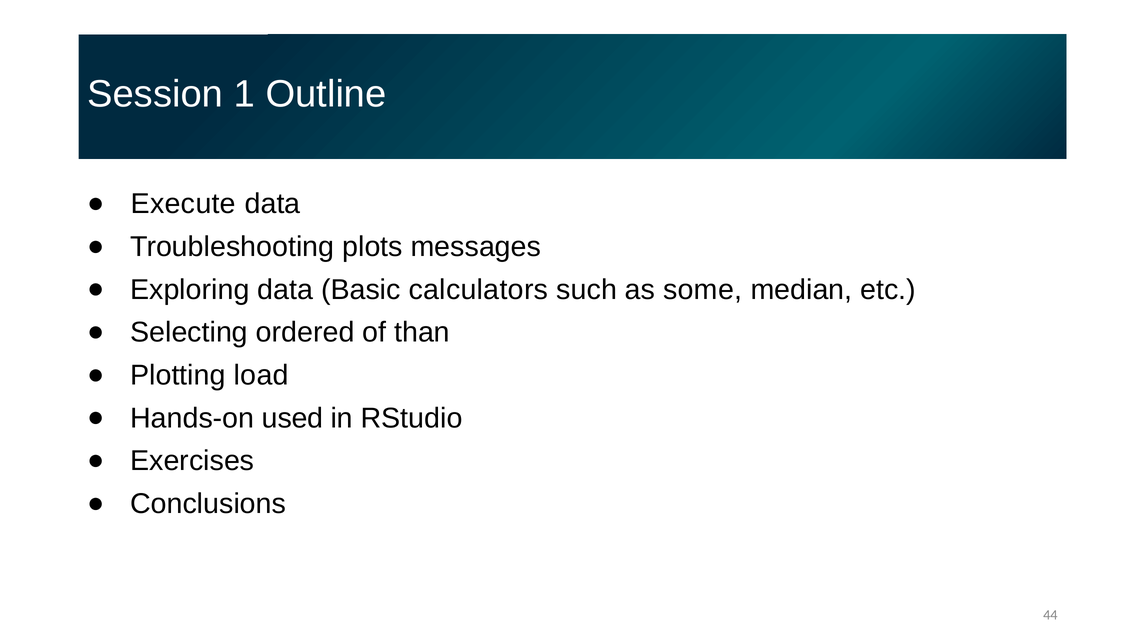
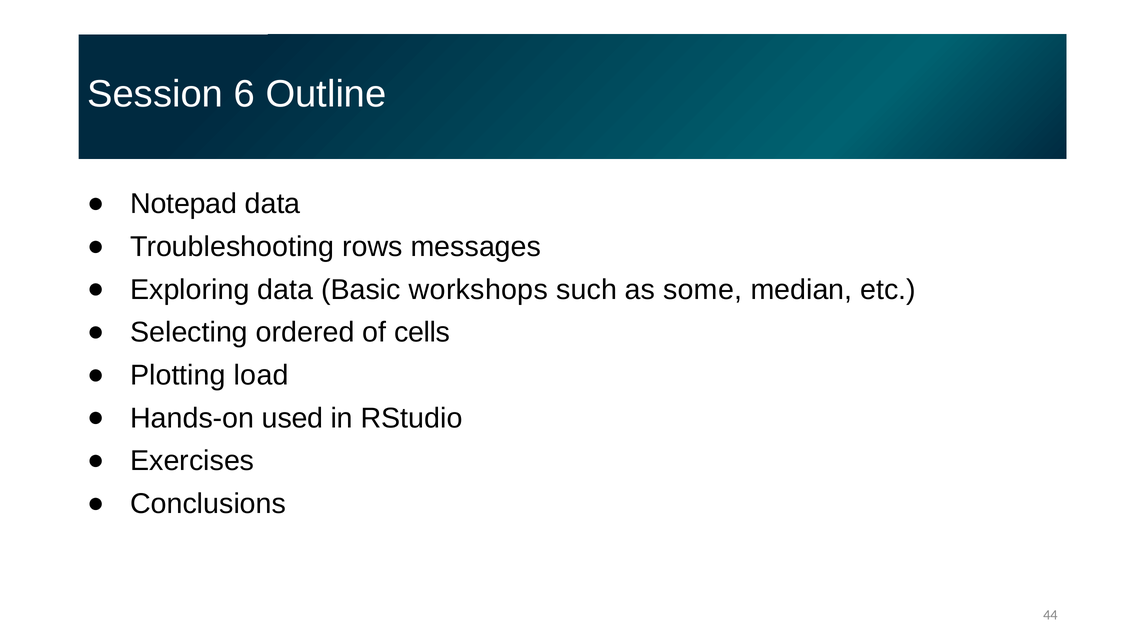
1: 1 -> 6 (244, 94)
Execute: Execute -> Notepad (184, 204)
plots: plots -> rows (372, 247)
calculators: calculators -> workshops (478, 290)
than: than -> cells (422, 332)
